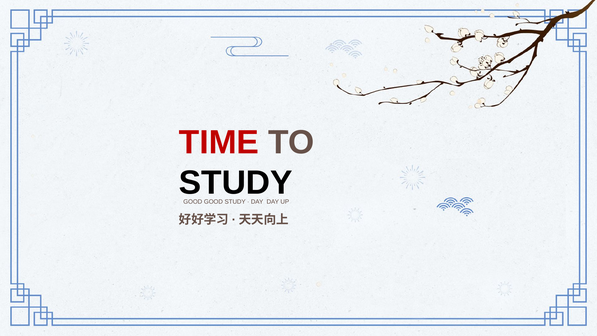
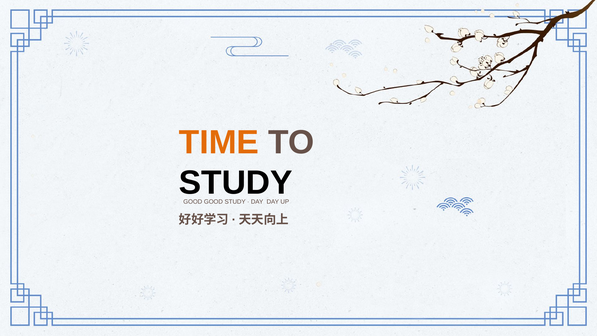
TIME colour: red -> orange (219, 142)
